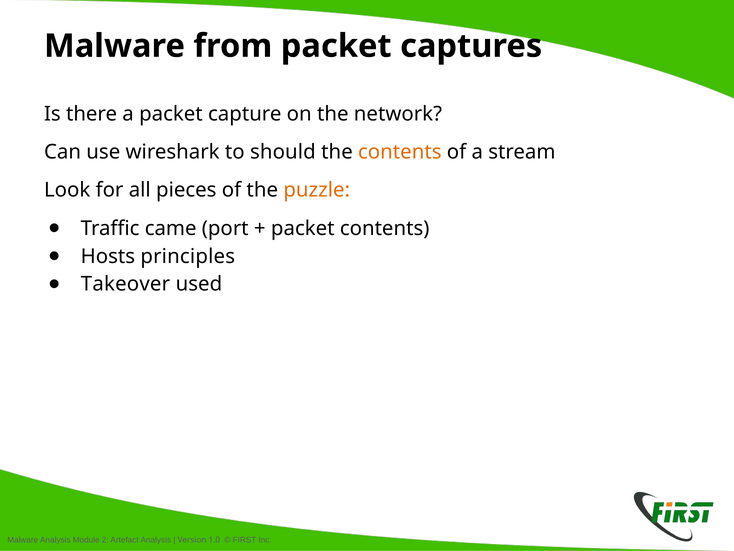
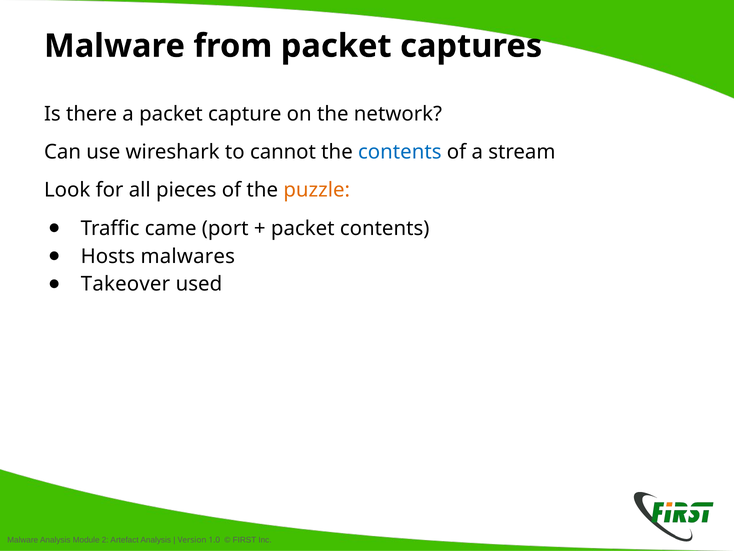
should: should -> cannot (283, 152)
contents colour: orange -> blue (400, 152)
principles: principles -> malwares (188, 256)
